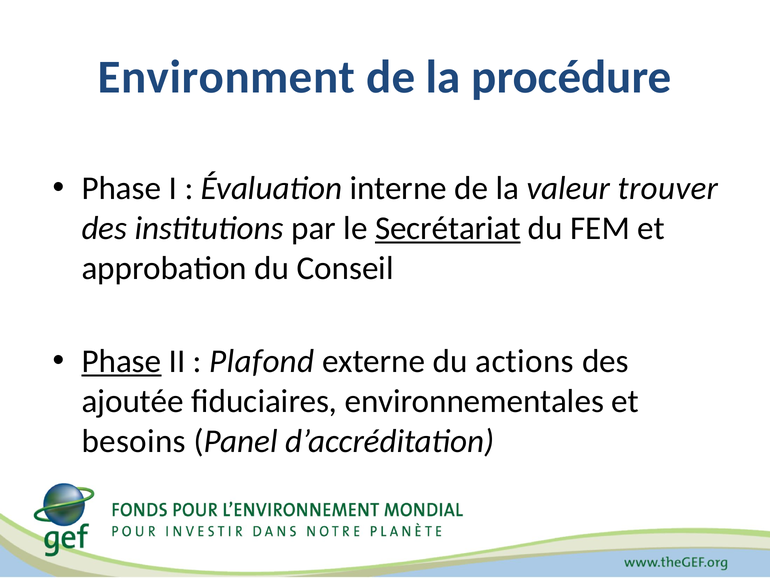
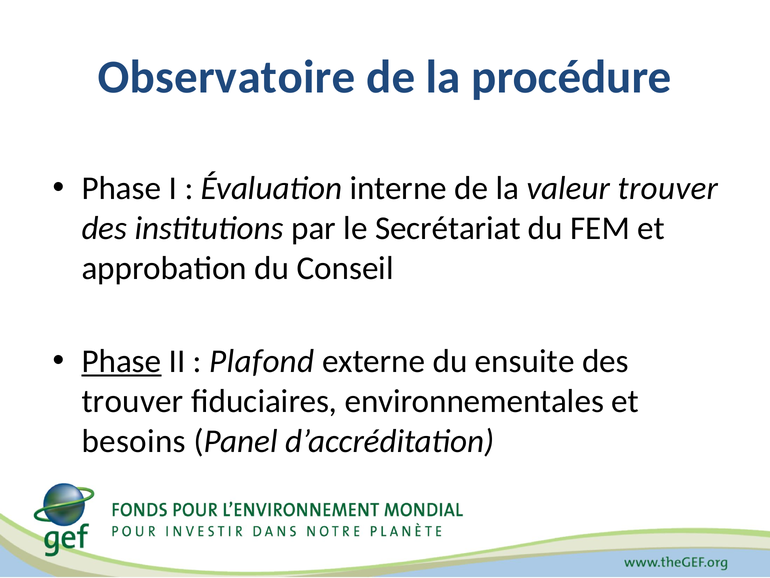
Environment: Environment -> Observatoire (227, 77)
Secrétariat underline: present -> none (448, 228)
actions: actions -> ensuite (525, 361)
ajoutée: ajoutée -> trouver (133, 401)
